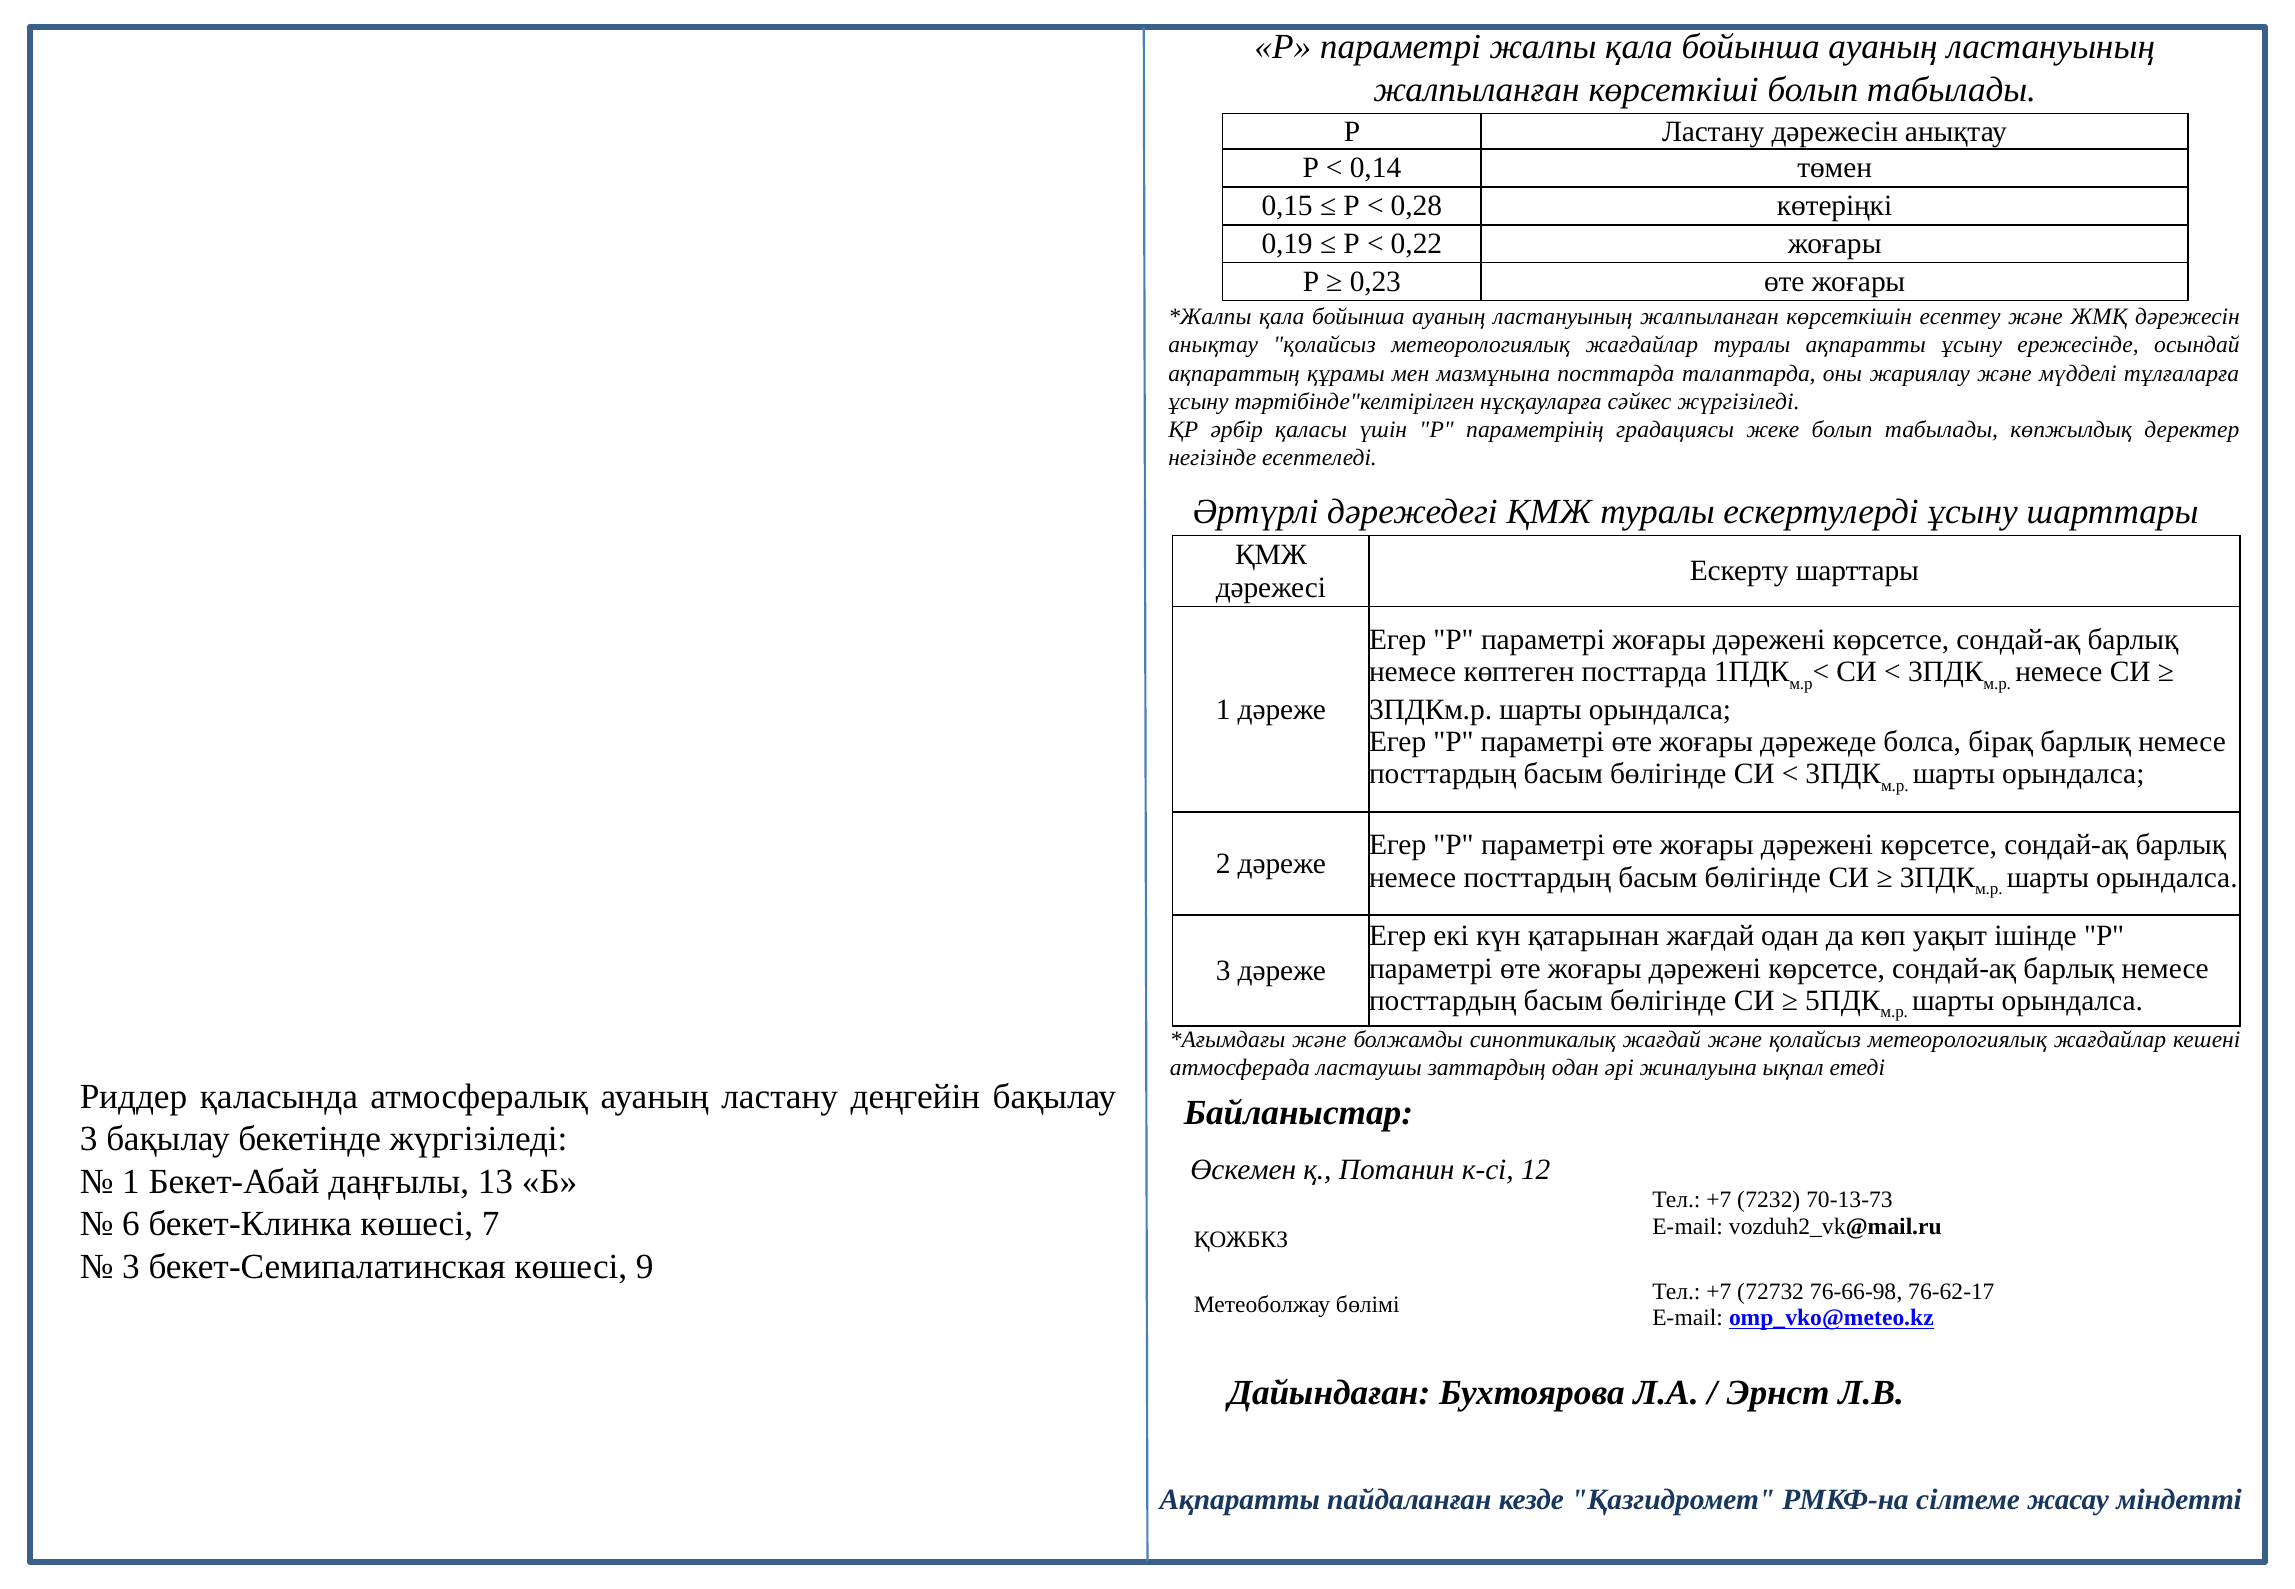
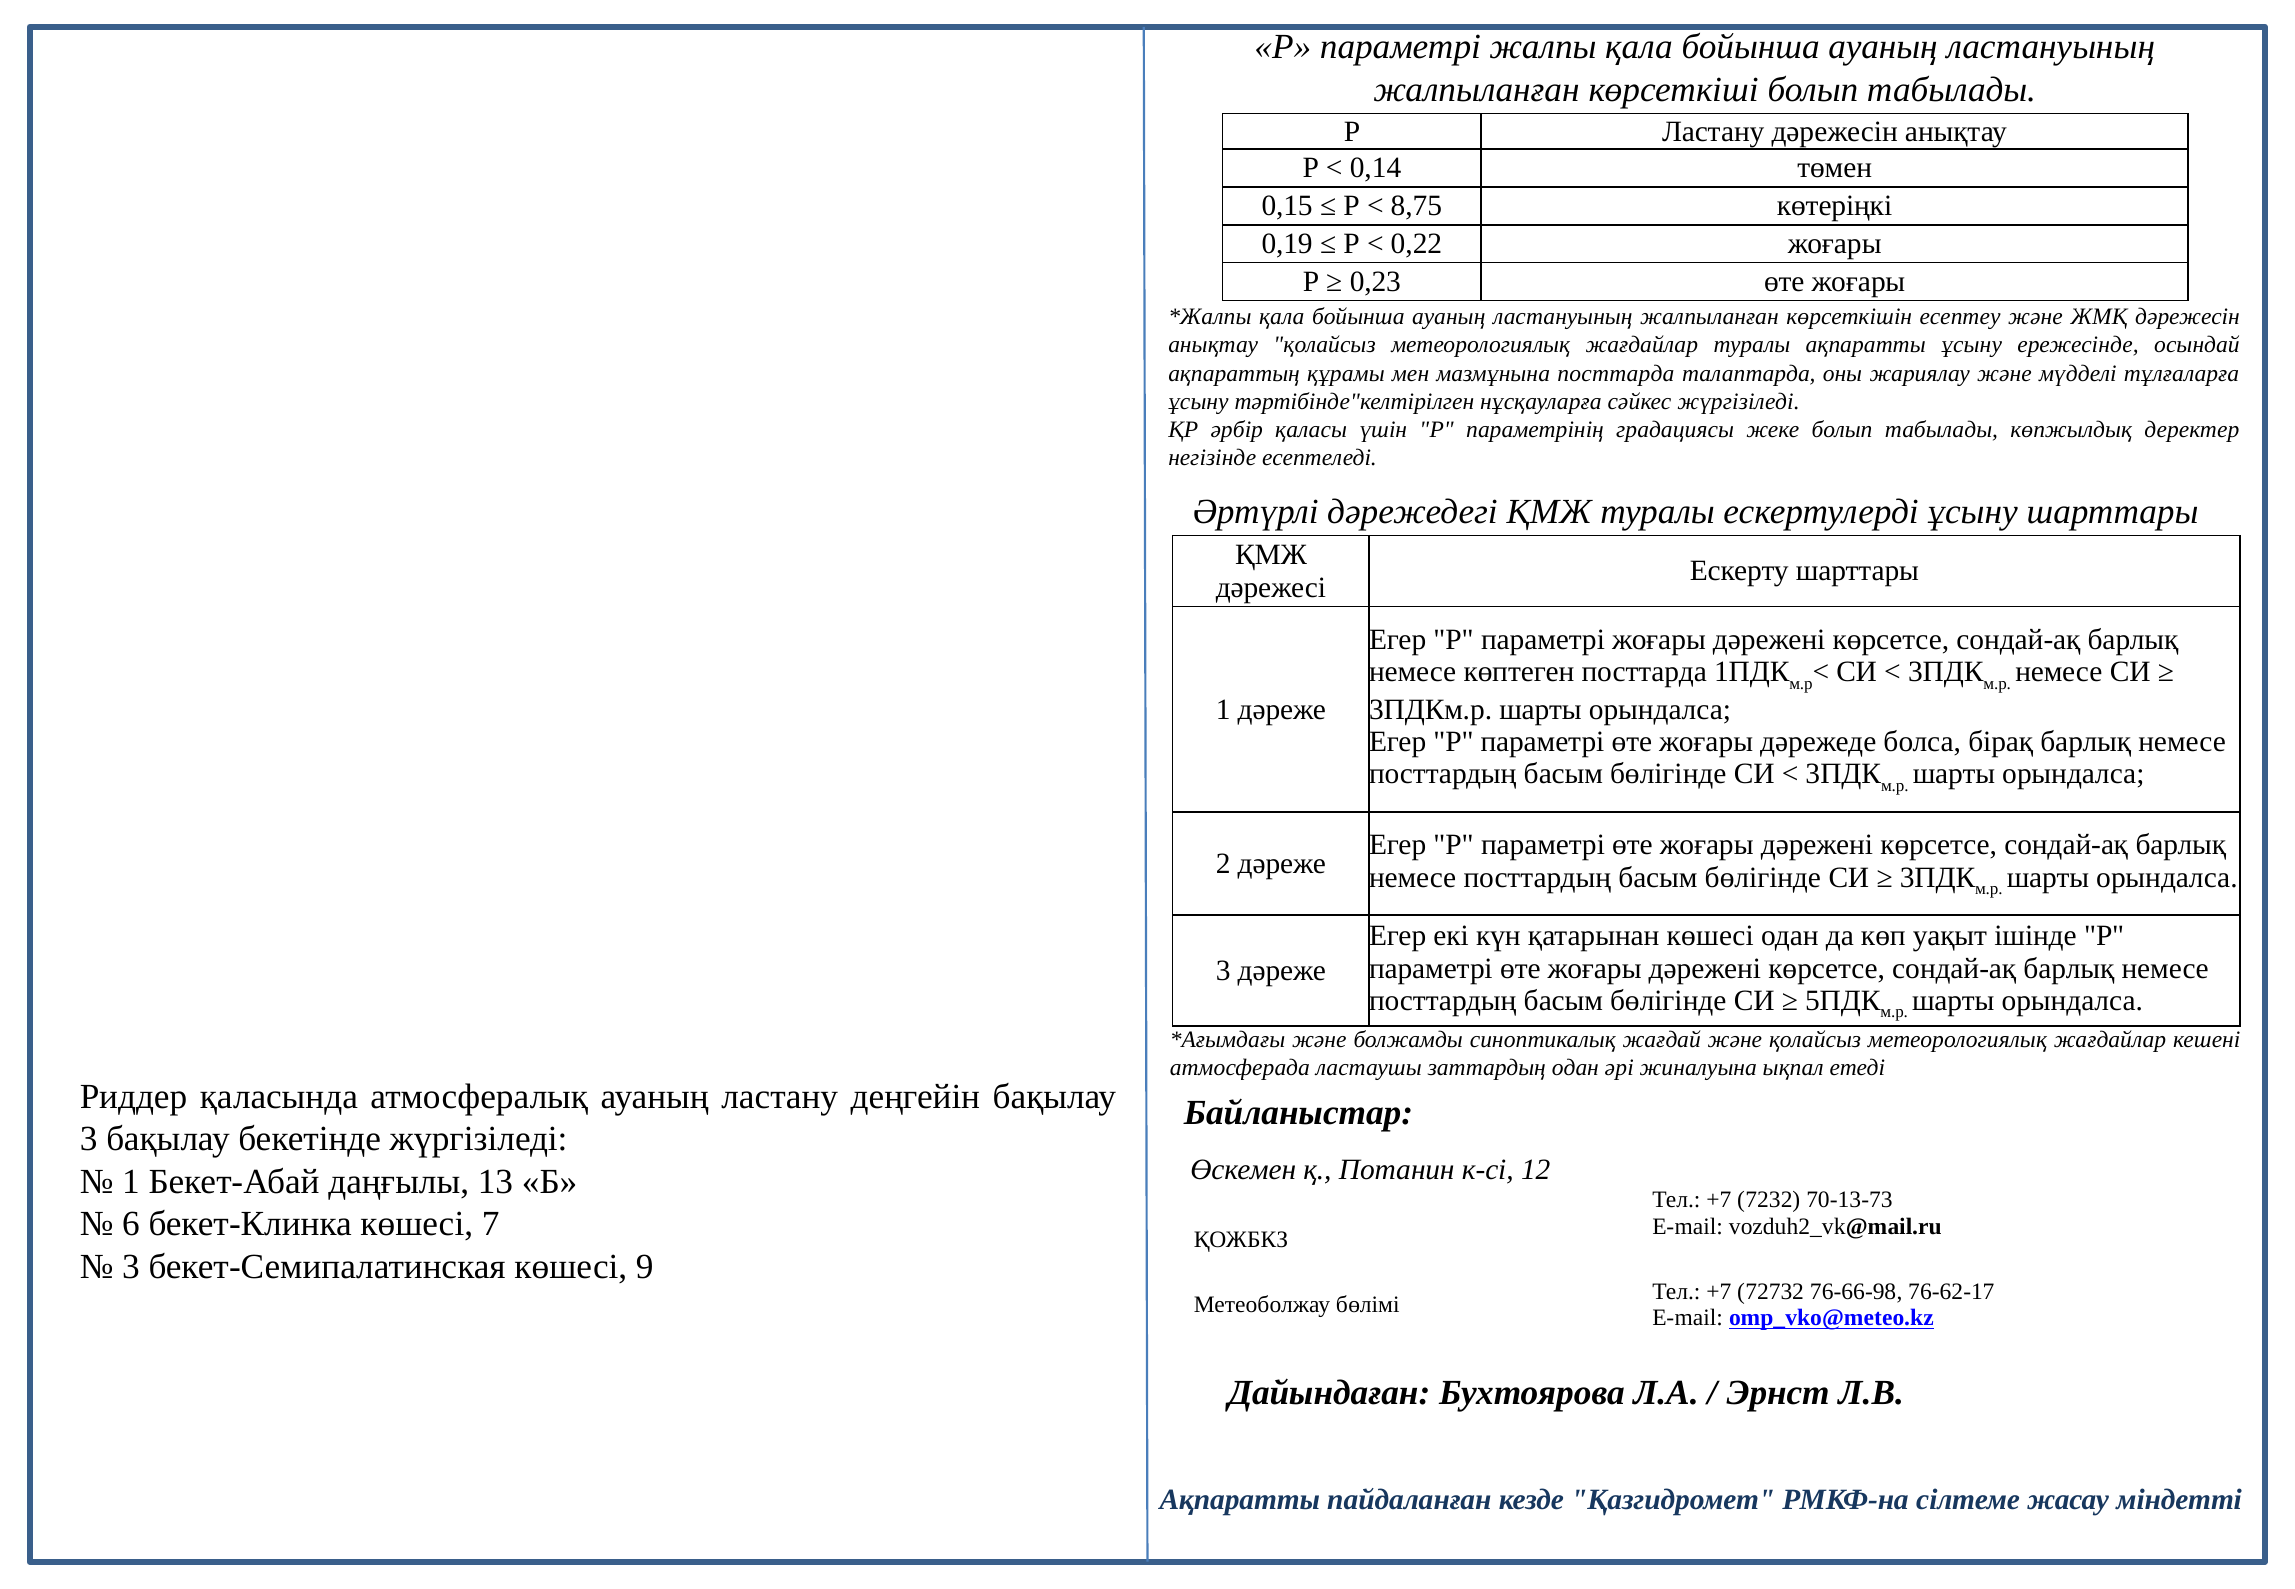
0,28: 0,28 -> 8,75 (1416, 206)
қатарынан жағдай: жағдай -> көшесі (1710, 936)
